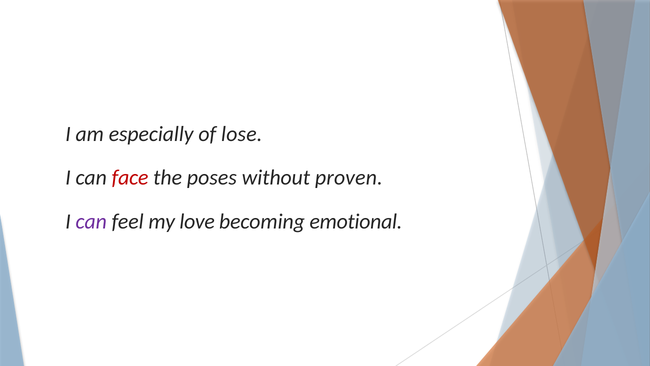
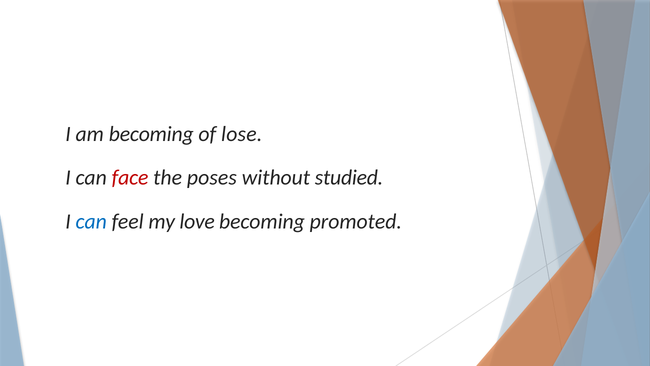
am especially: especially -> becoming (151, 134)
proven: proven -> studied (349, 178)
can colour: purple -> blue (91, 221)
emotional: emotional -> promoted (356, 221)
